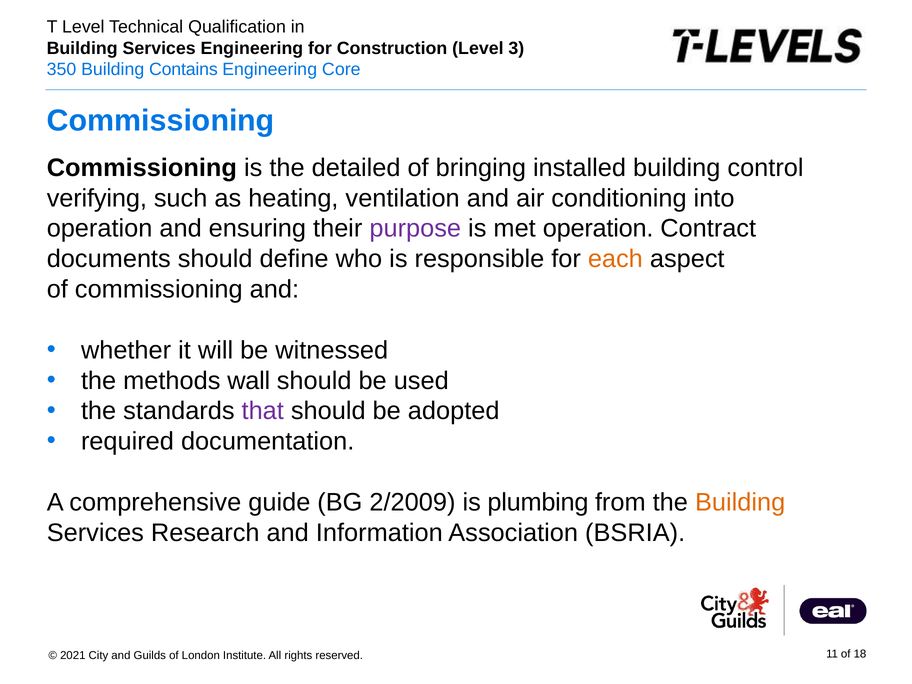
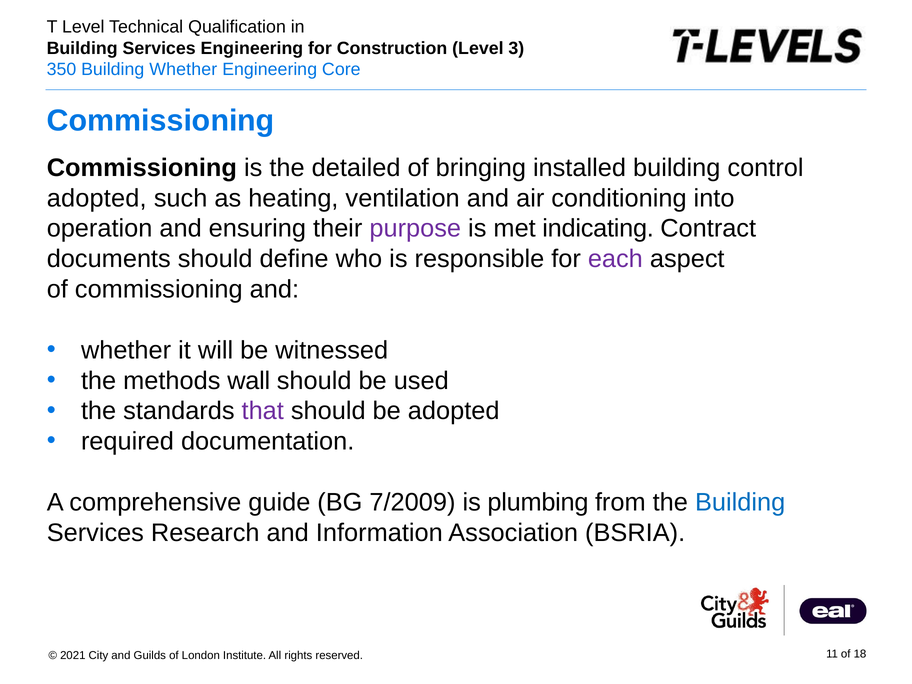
Building Contains: Contains -> Whether (183, 70)
verifying: verifying -> adopted (97, 198)
met operation: operation -> indicating (598, 229)
each colour: orange -> purple (615, 259)
2/2009: 2/2009 -> 7/2009 (412, 502)
Building colour: orange -> blue (740, 502)
